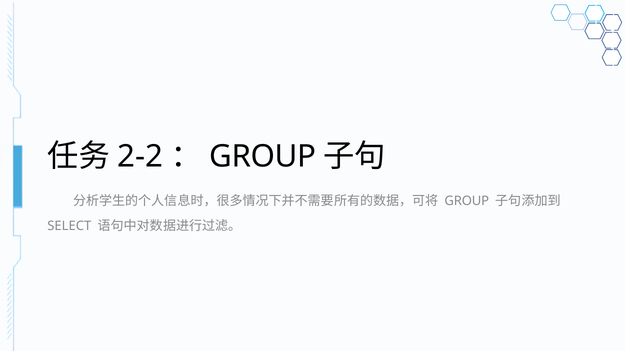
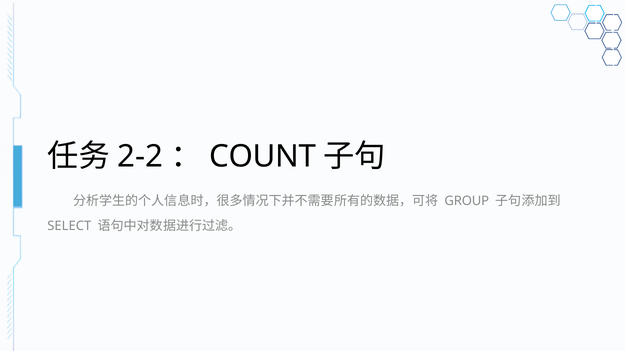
GROUP: GROUP -> COUNT (263, 157)
